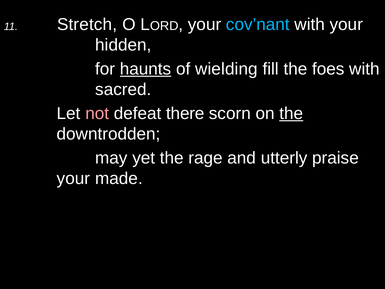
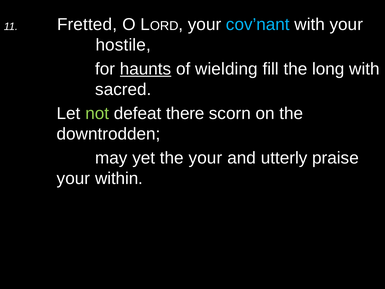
Stretch: Stretch -> Fretted (87, 24)
hidden: hidden -> hostile (123, 45)
foes: foes -> long (328, 69)
not colour: pink -> light green (97, 113)
the underline: present -> none (291, 113)
the rage: rage -> your (205, 158)
made: made -> within (119, 178)
